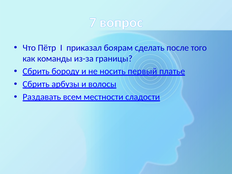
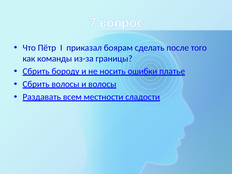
первый: первый -> ошибки (142, 71)
Сбрить арбузы: арбузы -> волосы (65, 84)
